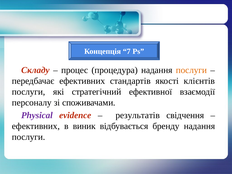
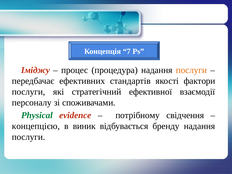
Складу: Складу -> Іміджу (36, 70)
клієнтів: клієнтів -> фактори (199, 81)
Physical colour: purple -> green (37, 115)
результатів: результатів -> потрібному (138, 115)
ефективних: ефективних -> концепцією (36, 126)
